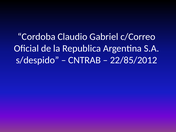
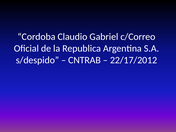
22/85/2012: 22/85/2012 -> 22/17/2012 (134, 60)
